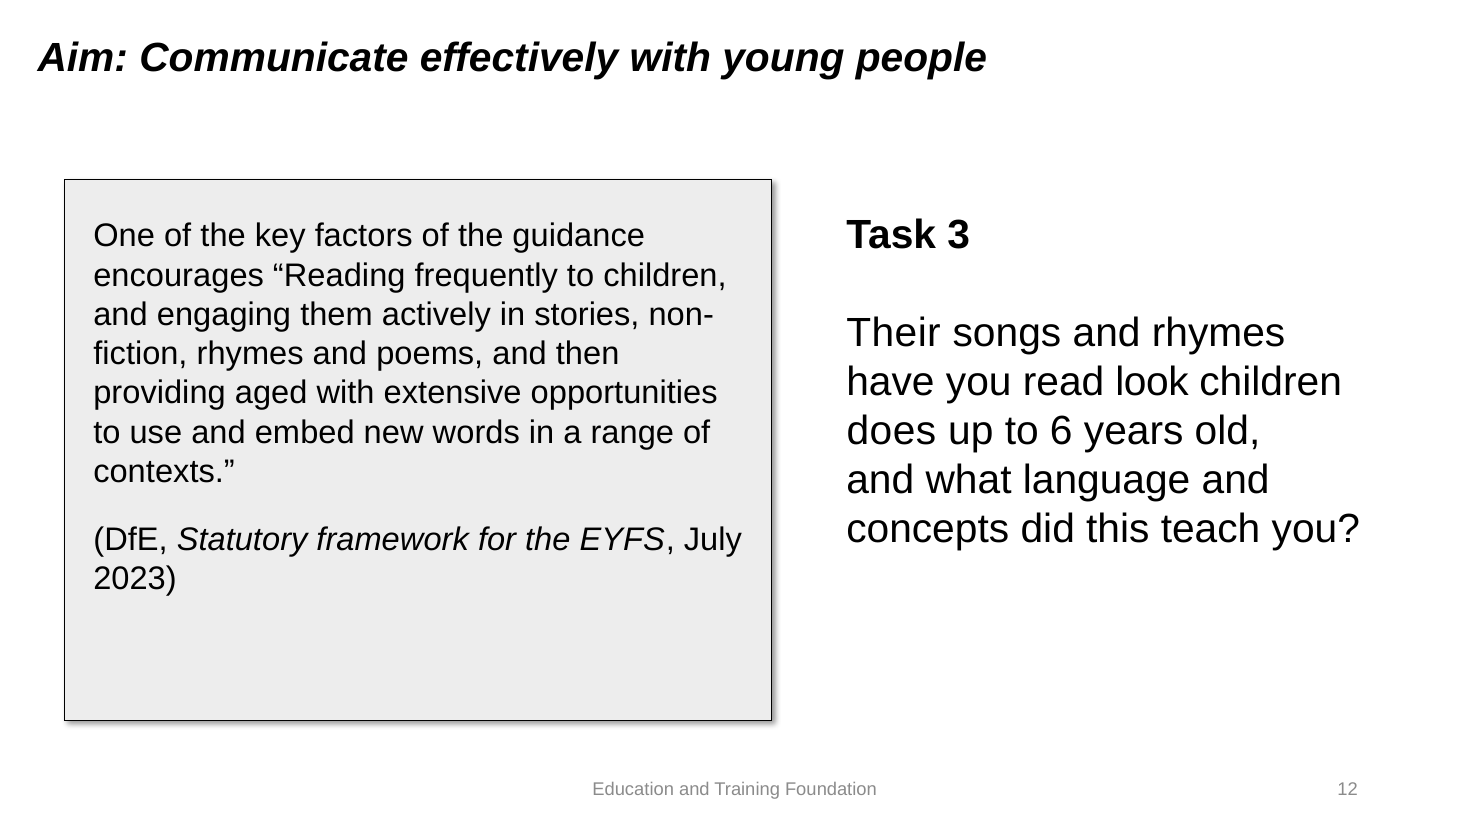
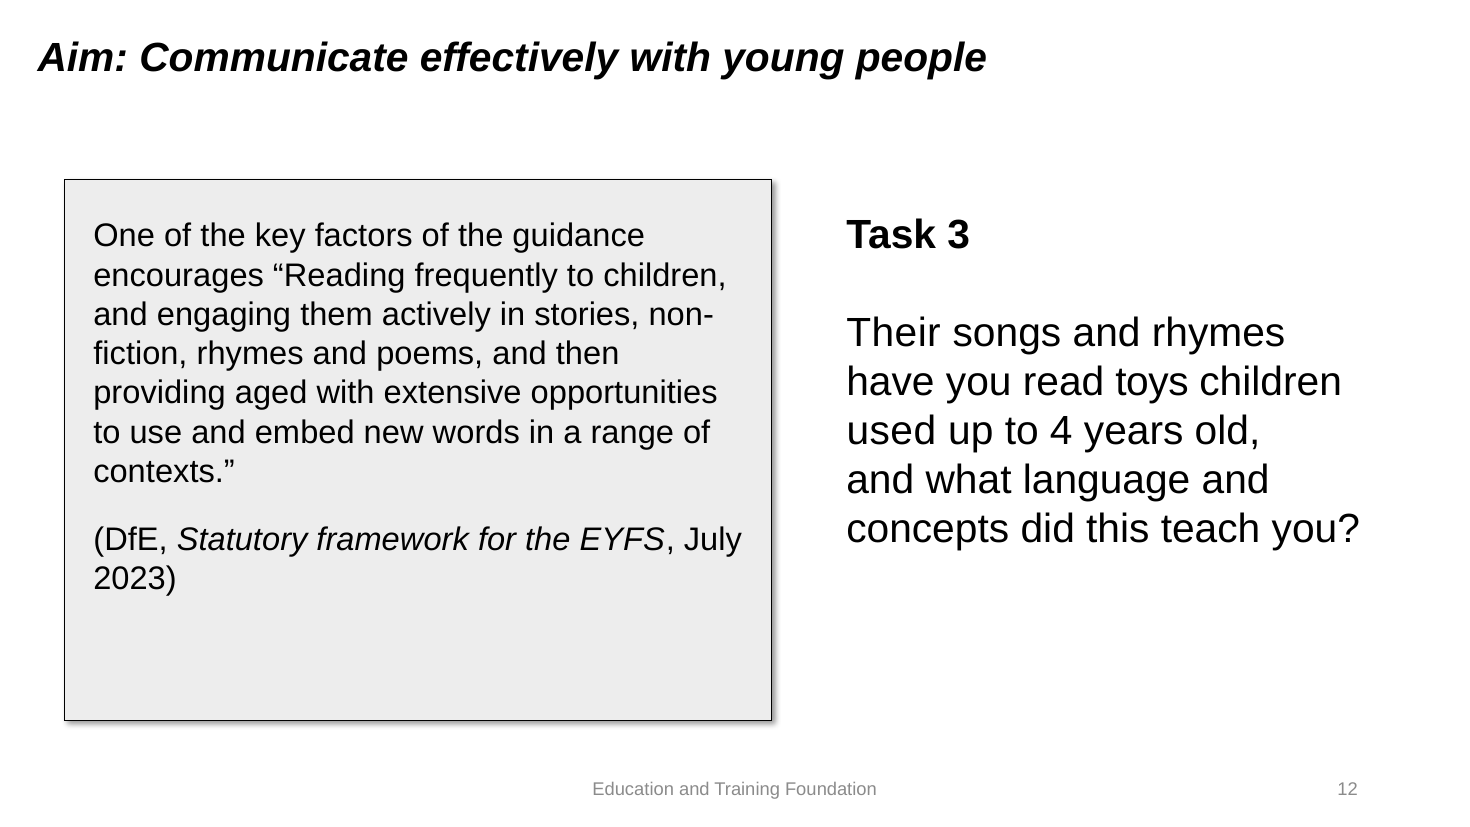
look: look -> toys (1152, 382)
does: does -> used (891, 431)
6: 6 -> 4 (1061, 431)
